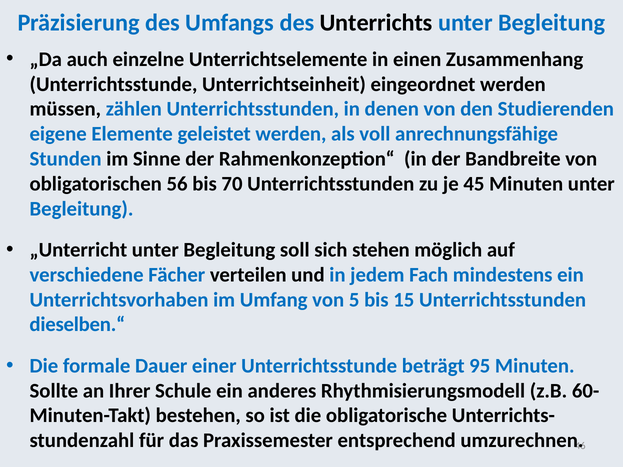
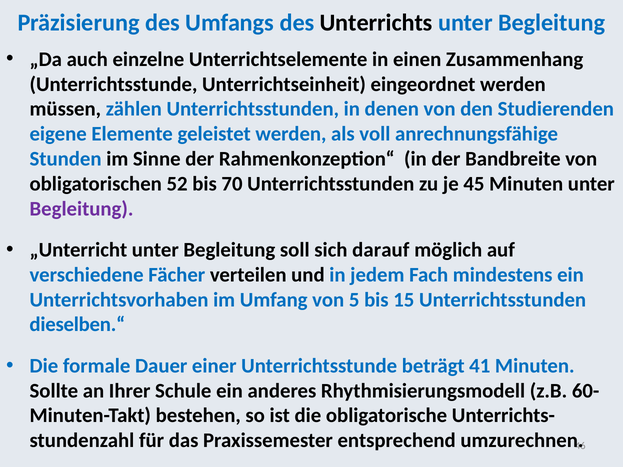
56: 56 -> 52 (177, 184)
Begleitung colour: blue -> purple (82, 209)
stehen: stehen -> darauf (381, 250)
95: 95 -> 41 (480, 366)
